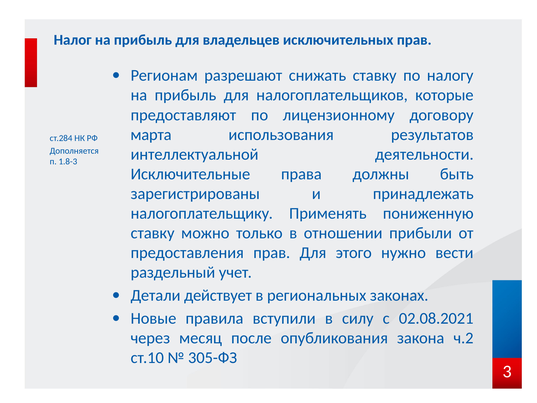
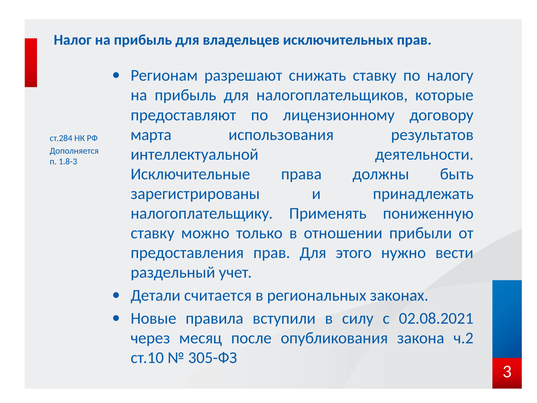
действует: действует -> считается (218, 295)
